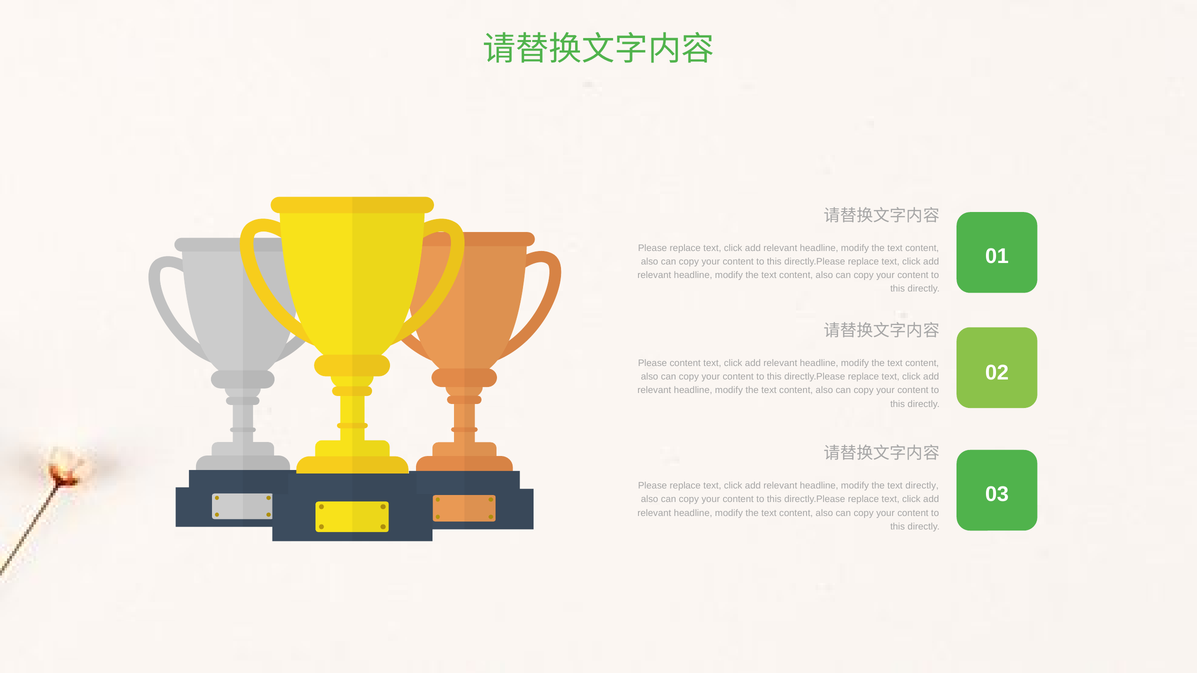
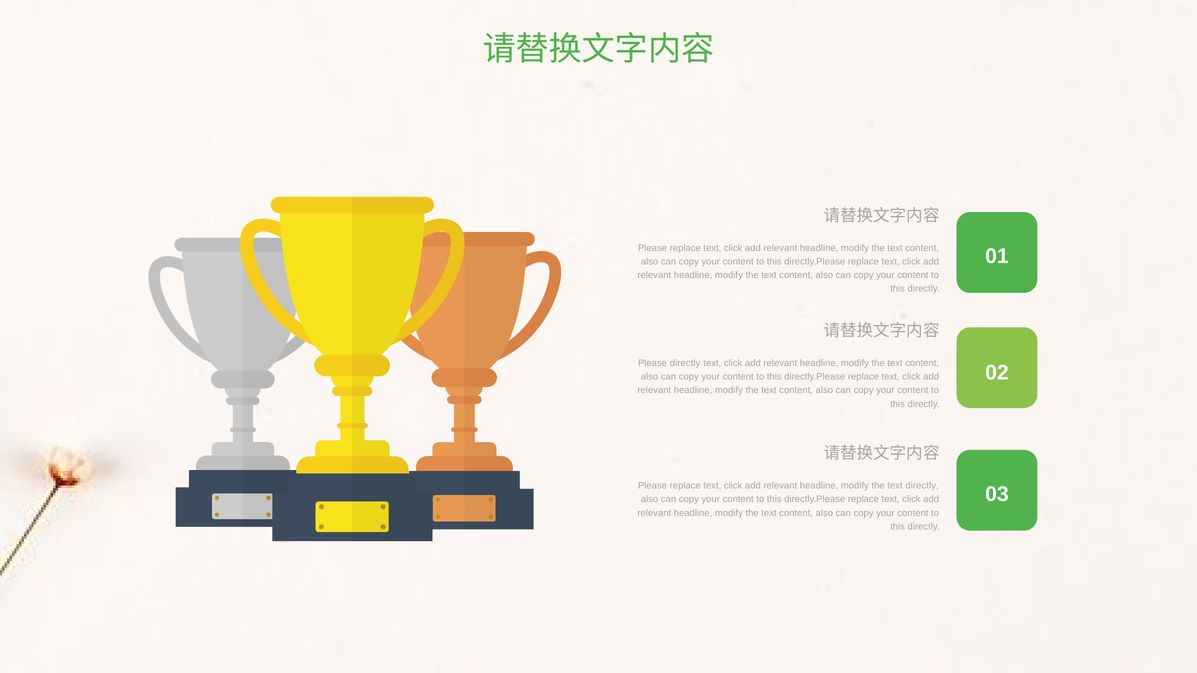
Please content: content -> directly (685, 363)
